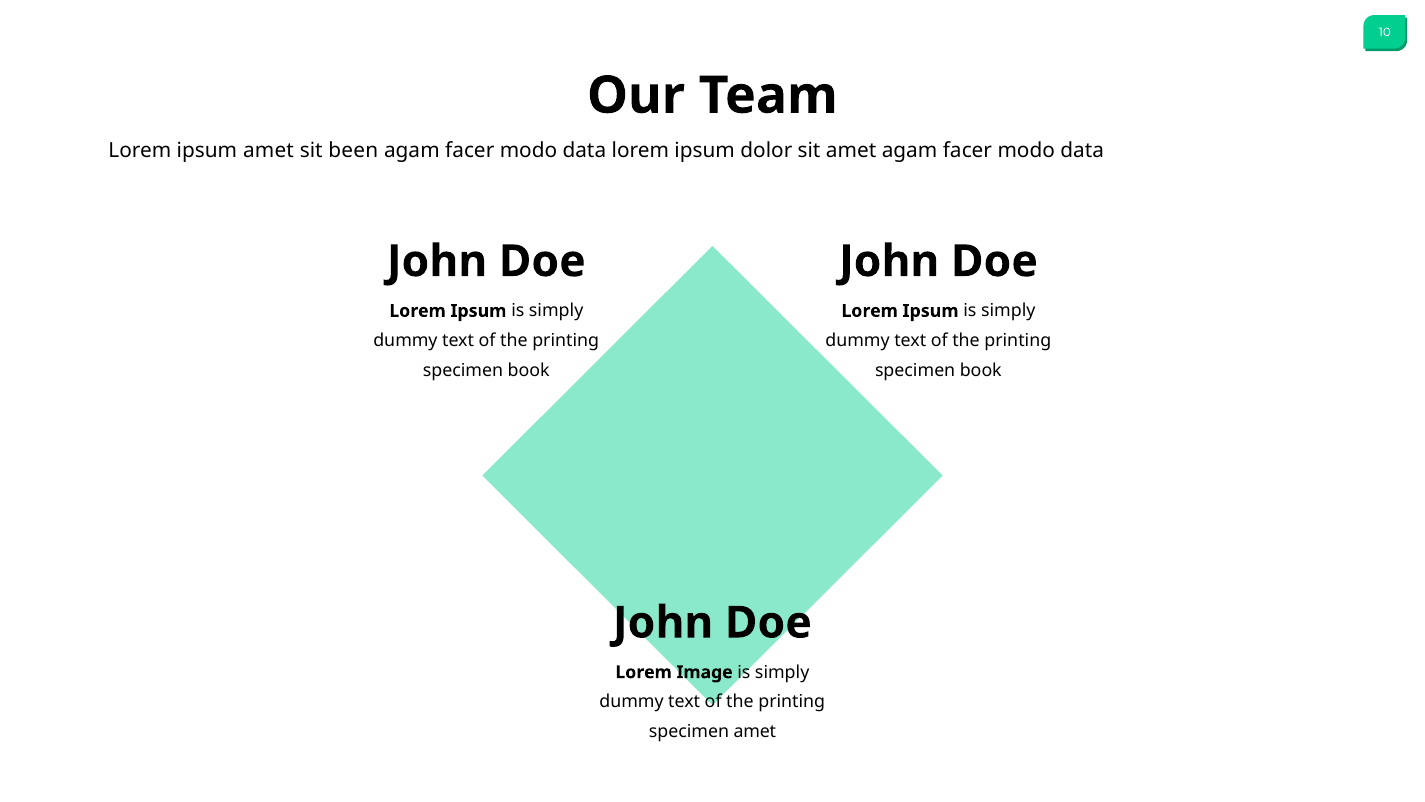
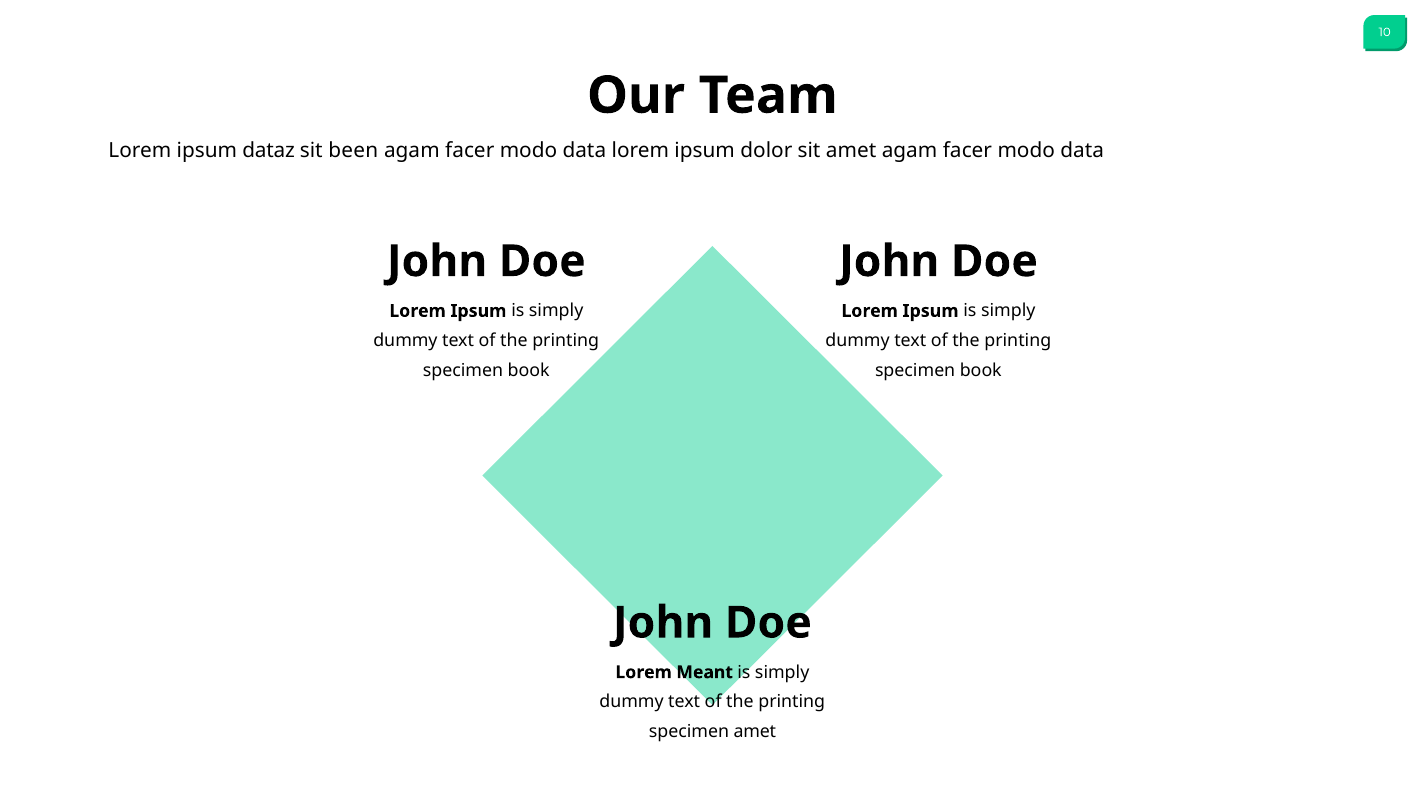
ipsum amet: amet -> dataz (269, 151)
Image: Image -> Meant (705, 672)
